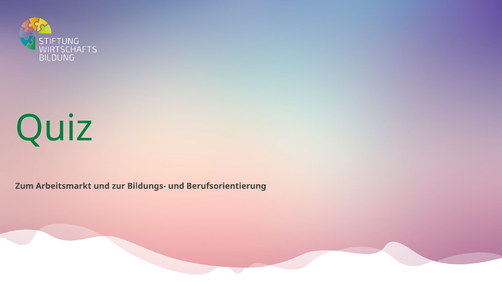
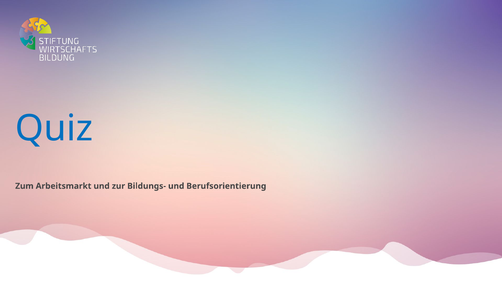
Quiz colour: green -> blue (54, 128)
